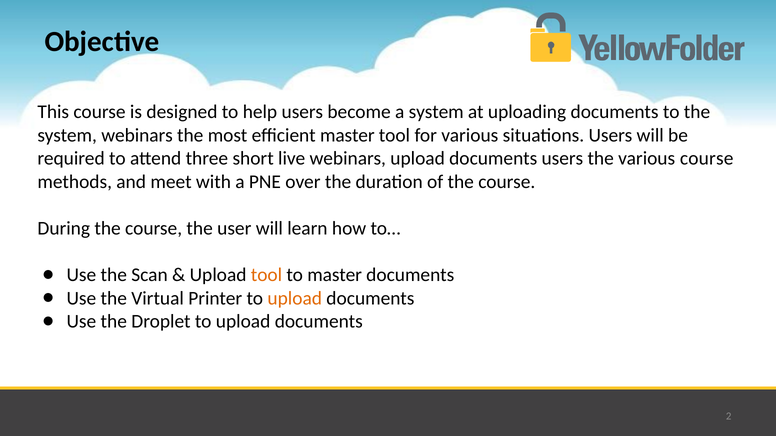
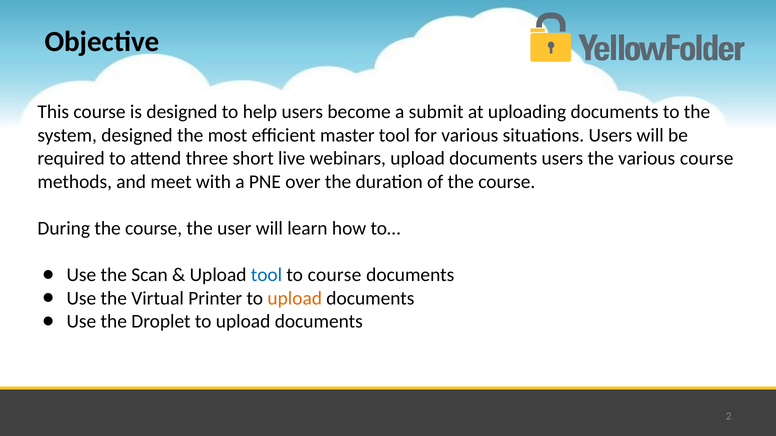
a system: system -> submit (436, 112)
system webinars: webinars -> designed (137, 135)
tool colour: orange -> blue (266, 275)
to master: master -> course (335, 275)
